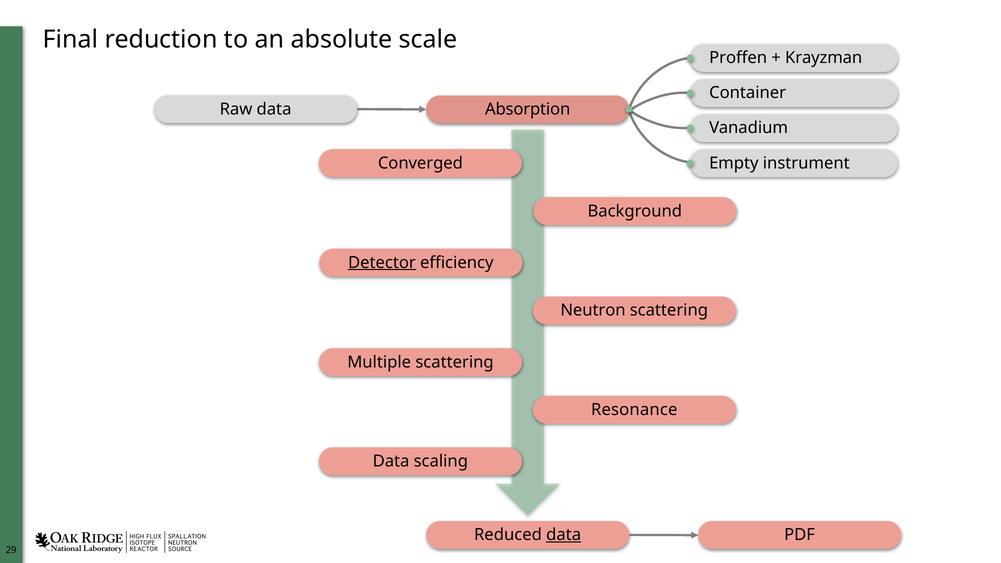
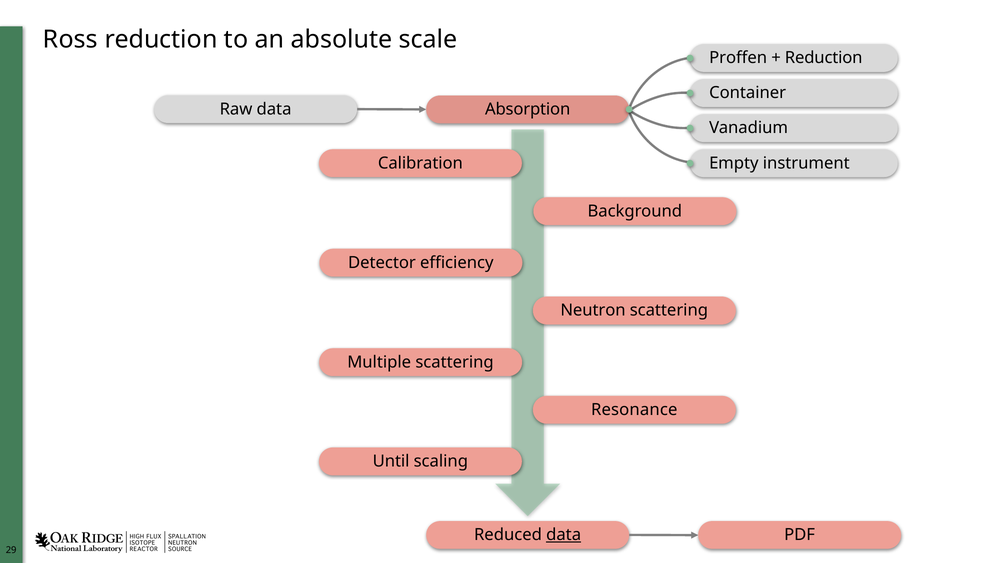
Final: Final -> Ross (70, 40)
Krayzman: Krayzman -> Reduction (824, 58)
Converged: Converged -> Calibration (420, 163)
Detector underline: present -> none (382, 263)
Data: Data -> Until (391, 461)
